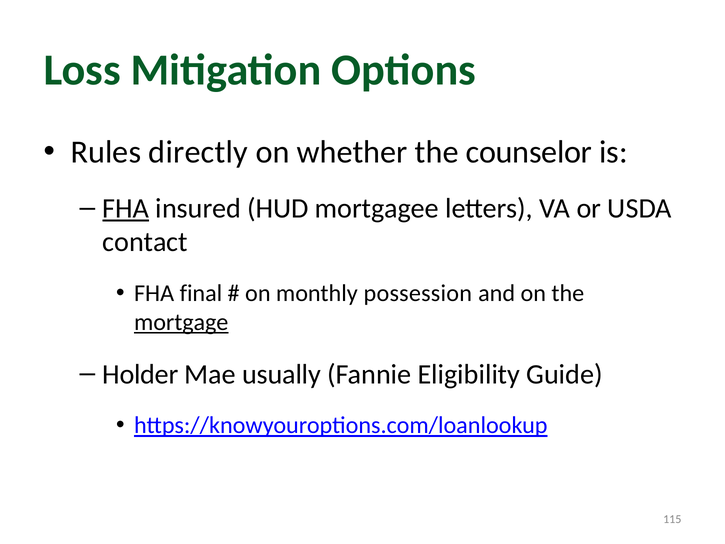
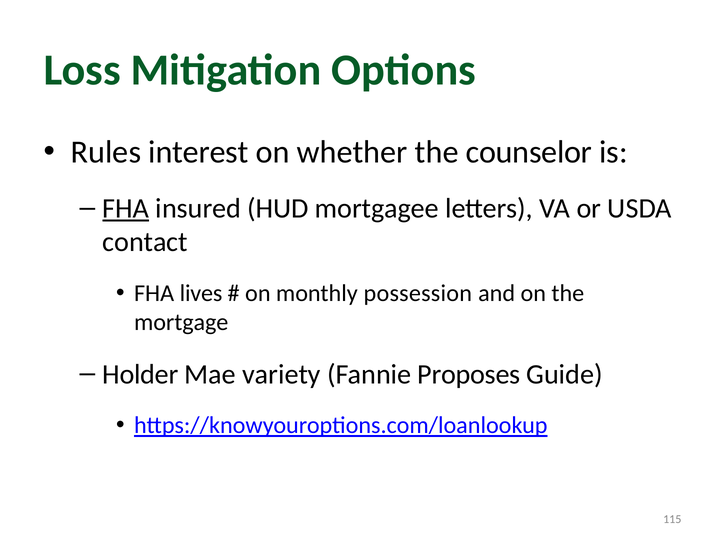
directly: directly -> interest (198, 152)
final: final -> lives (201, 293)
mortgage underline: present -> none (181, 322)
usually: usually -> variety (281, 374)
Eligibility: Eligibility -> Proposes (469, 374)
